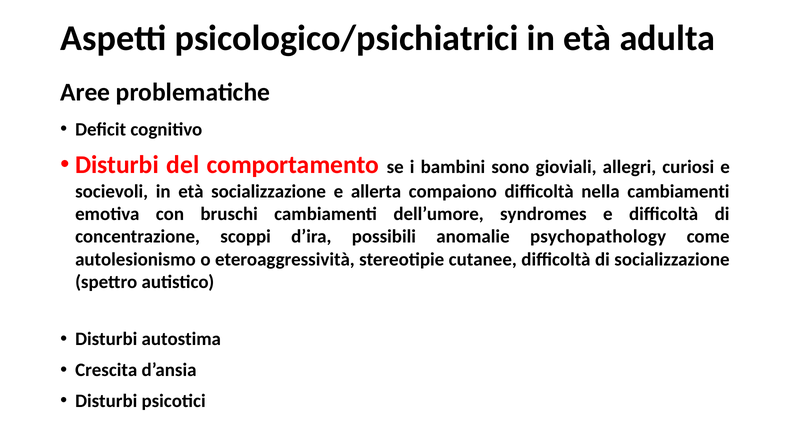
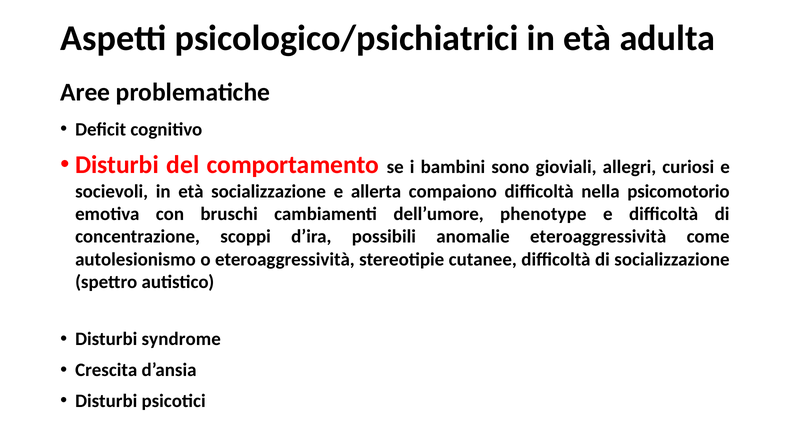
nella cambiamenti: cambiamenti -> psicomotorio (678, 191)
syndromes: syndromes -> phenotype (543, 214)
anomalie psychopathology: psychopathology -> eteroaggressività (598, 237)
autostima: autostima -> syndrome (181, 339)
